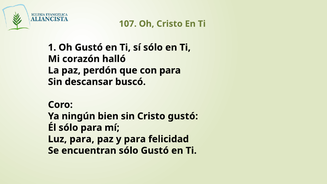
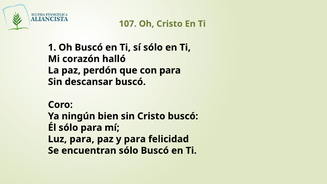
Oh Gustó: Gustó -> Buscó (89, 47)
Cristo gustó: gustó -> buscó (183, 116)
sólo Gustó: Gustó -> Buscó (155, 150)
